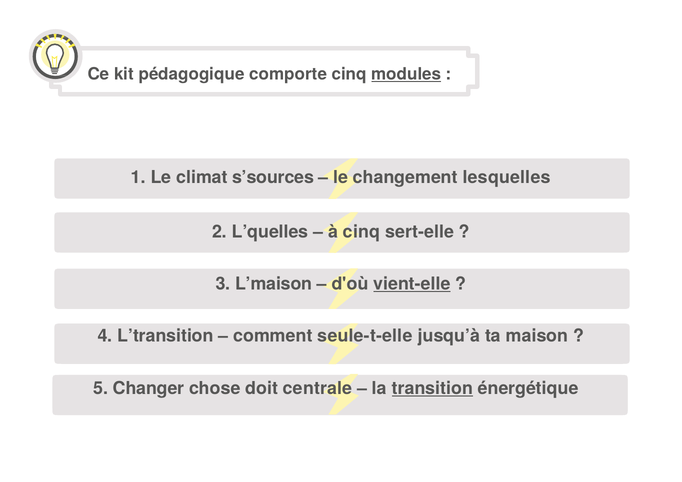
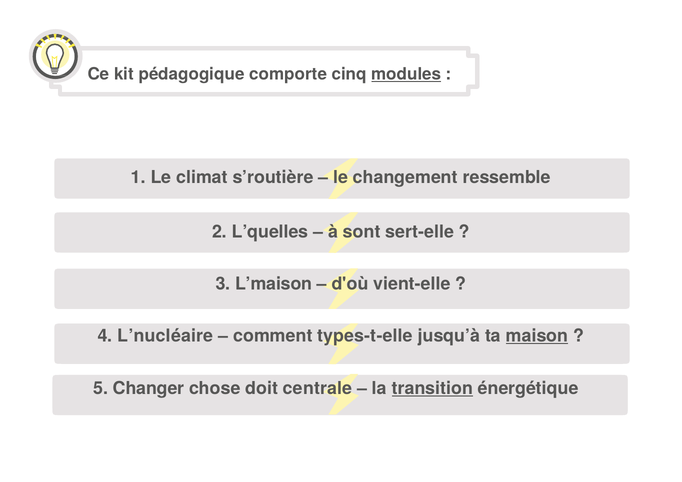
s’sources: s’sources -> s’routière (273, 177)
lesquelles: lesquelles -> ressemble (507, 177)
à cinq: cinq -> sont (362, 232)
vient-elle underline: present -> none (412, 284)
L’transition: L’transition -> L’nucléaire (165, 336)
seule-t-elle: seule-t-elle -> types-t-elle (365, 336)
maison underline: none -> present (537, 336)
